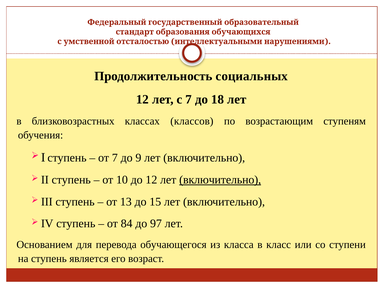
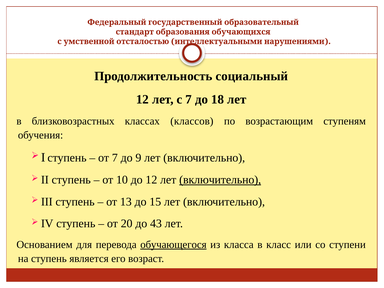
социальных: социальных -> социальный (252, 76)
84: 84 -> 20 (127, 224)
97: 97 -> 43 (156, 224)
обучающегося underline: none -> present (173, 245)
